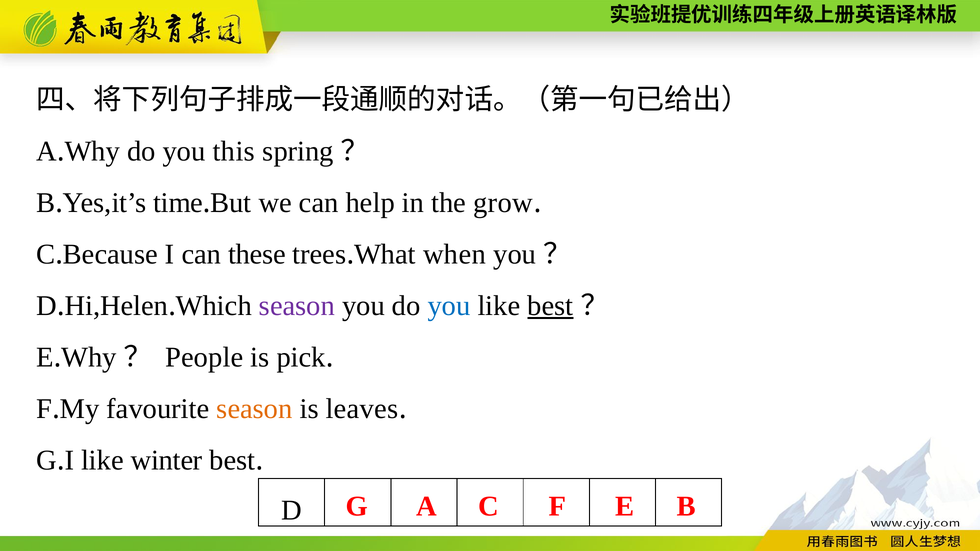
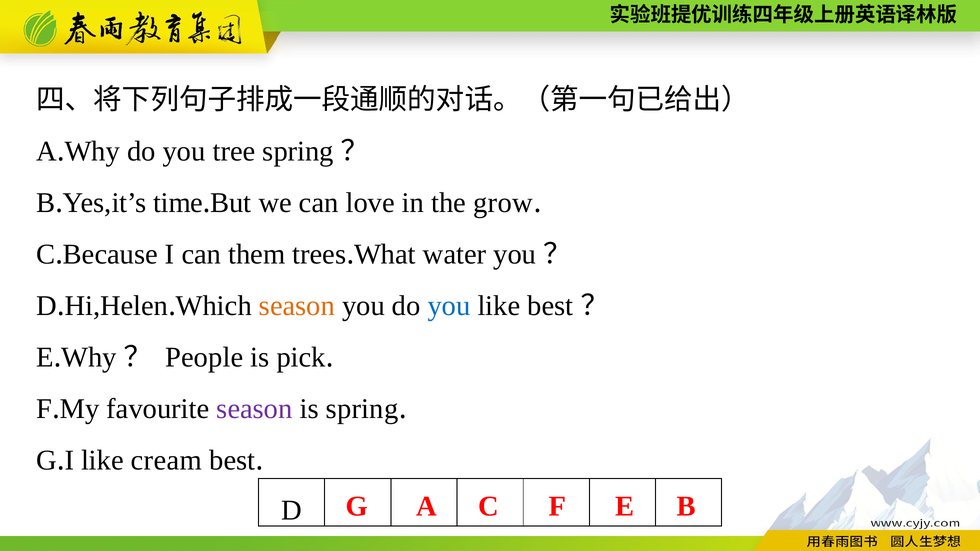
this: this -> tree (234, 151)
help: help -> love (370, 203)
these: these -> them (257, 254)
when: when -> water (455, 254)
season colour: purple -> orange (297, 306)
best underline: present -> none (550, 306)
season colour: orange -> purple (254, 409)
is leaves: leaves -> spring (362, 409)
winter: winter -> cream (166, 460)
